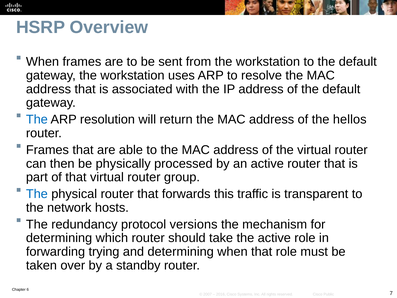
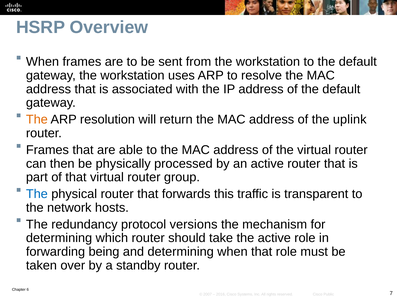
The colour: blue -> orange (37, 119)
hellos: hellos -> uplink (350, 119)
trying: trying -> being (104, 252)
